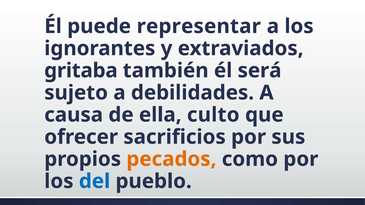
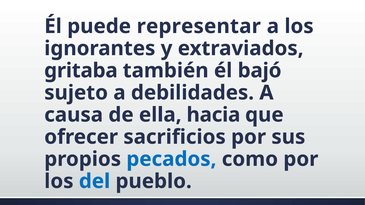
será: será -> bajó (260, 71)
culto: culto -> hacia (213, 115)
pecados colour: orange -> blue (171, 159)
